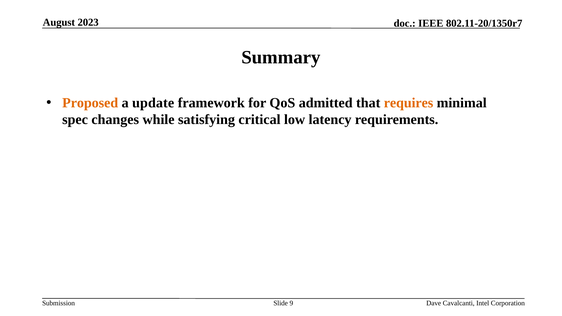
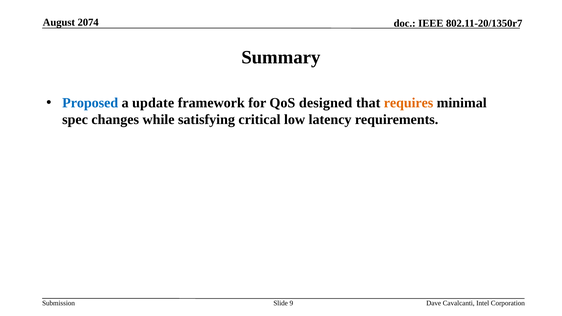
2023: 2023 -> 2074 (88, 22)
Proposed colour: orange -> blue (90, 103)
admitted: admitted -> designed (326, 103)
